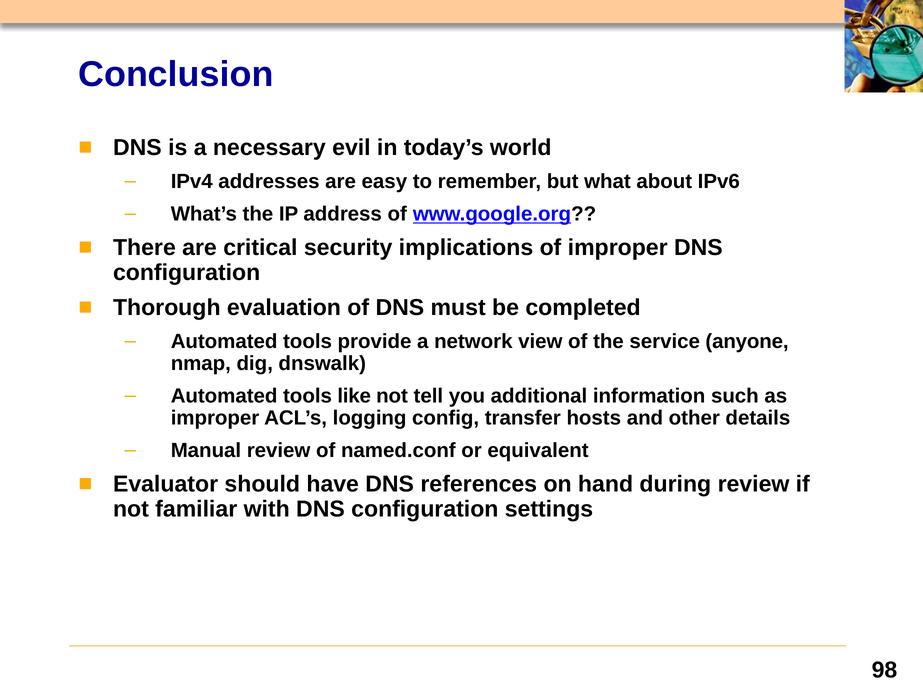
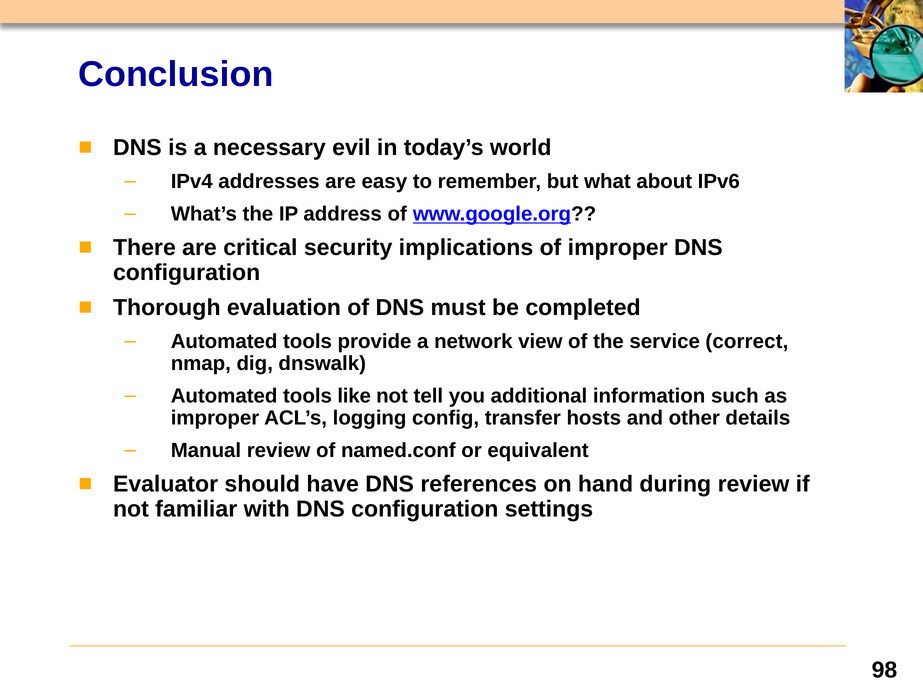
anyone: anyone -> correct (747, 342)
